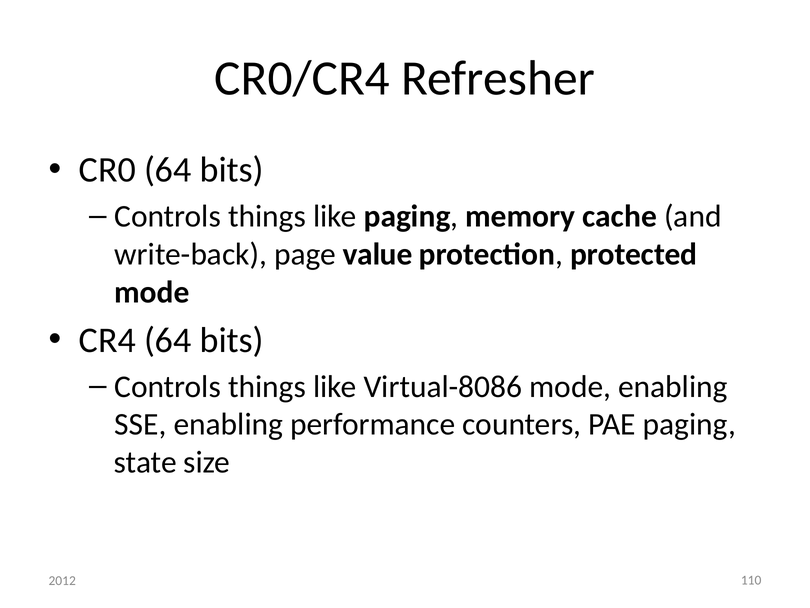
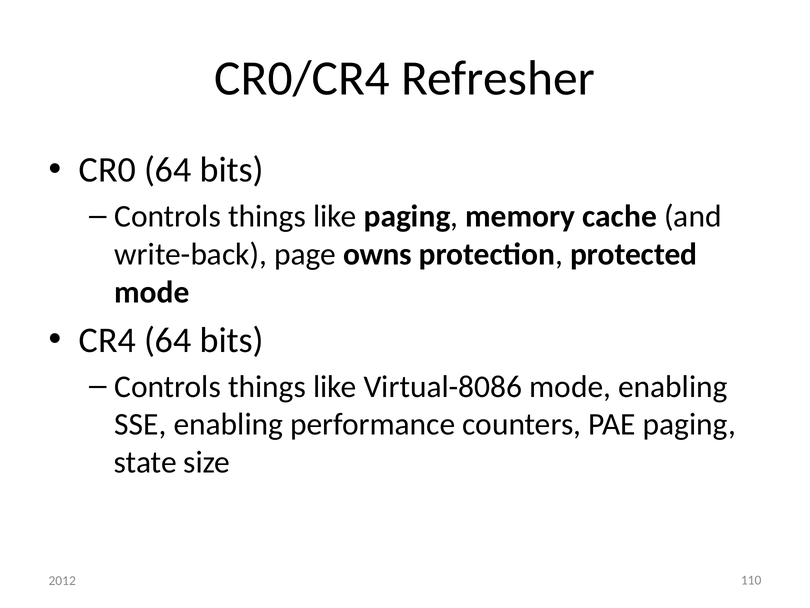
value: value -> owns (378, 254)
